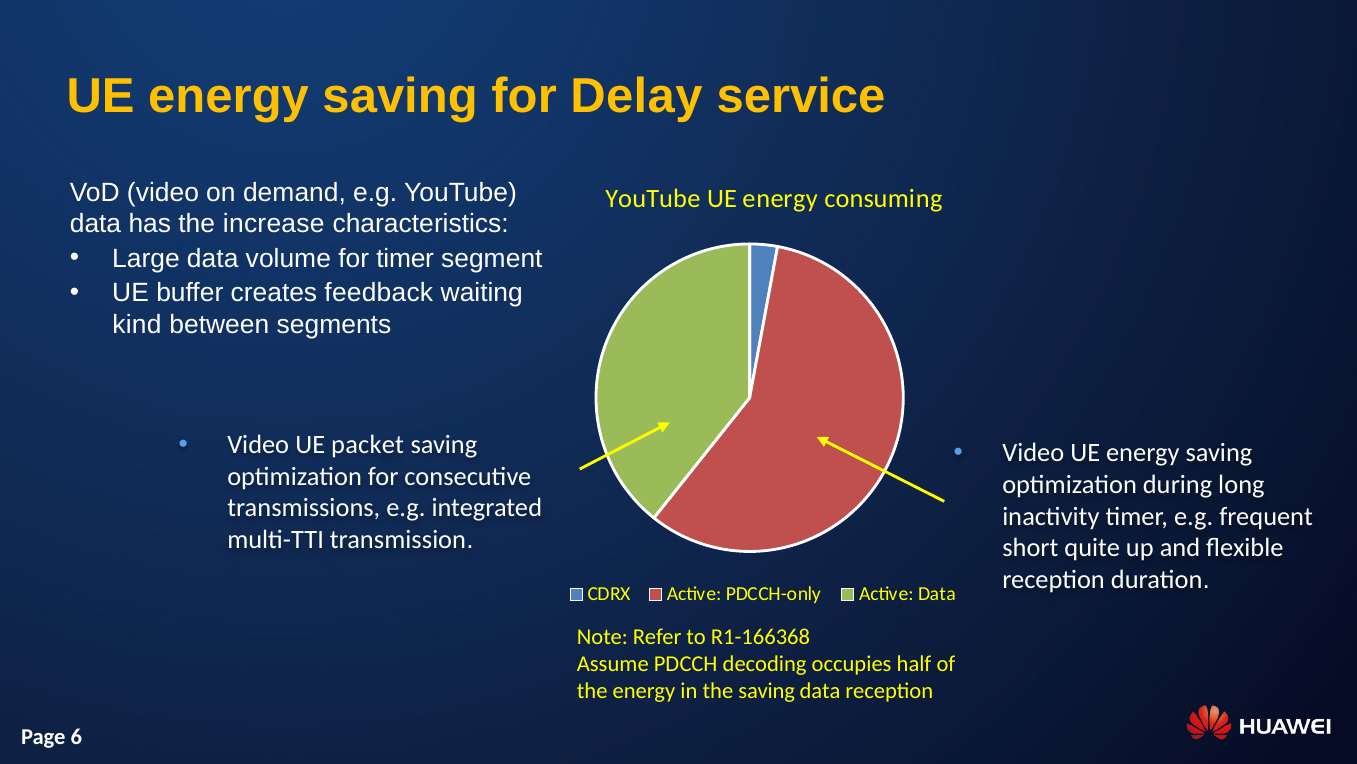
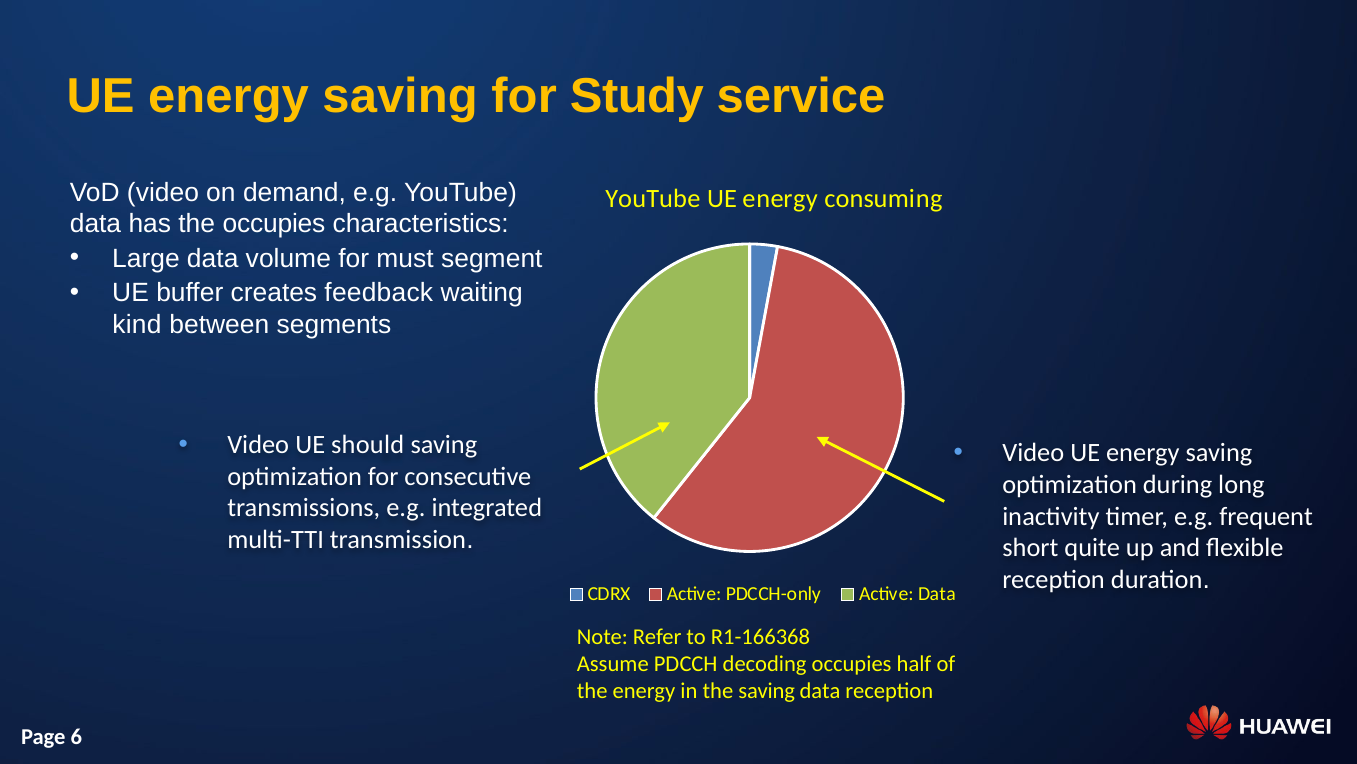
Delay: Delay -> Study (637, 97)
the increase: increase -> occupies (274, 224)
for timer: timer -> must (405, 258)
packet: packet -> should (368, 444)
